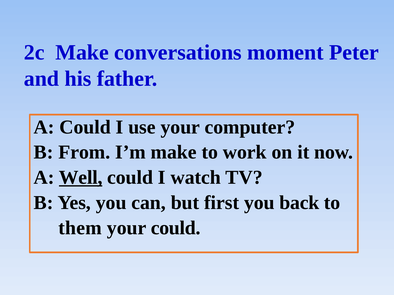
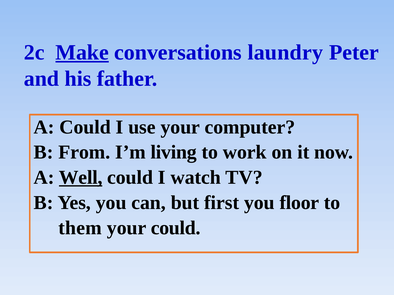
Make underline: none -> present (82, 52)
moment: moment -> laundry (285, 52)
I’m make: make -> living (174, 152)
back: back -> floor (299, 203)
